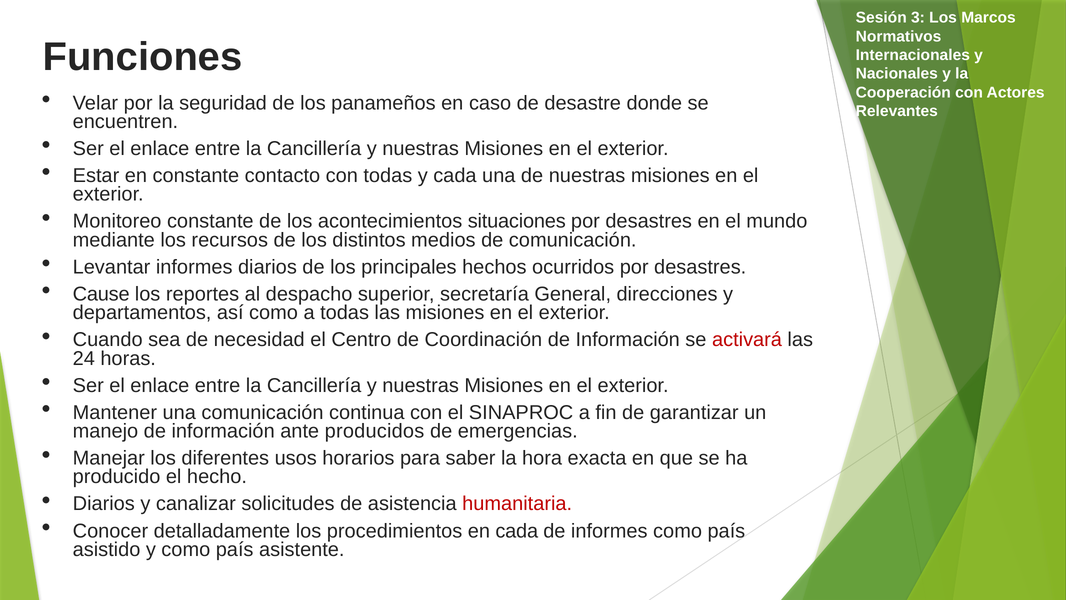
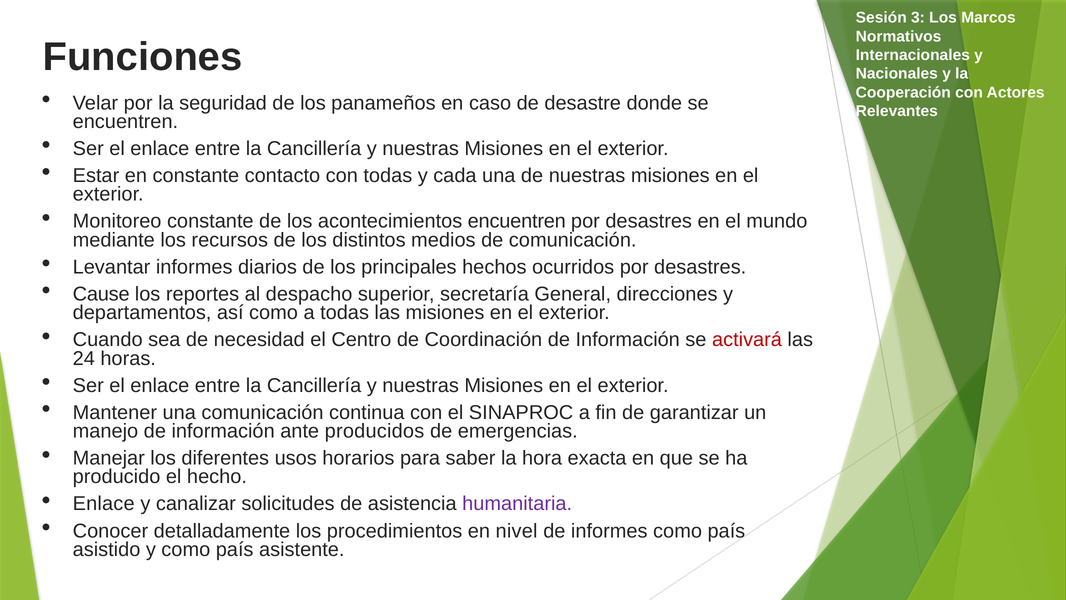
acontecimientos situaciones: situaciones -> encuentren (517, 221)
Diarios: Diarios -> Enlace (104, 504)
humanitaria colour: red -> purple (517, 504)
en cada: cada -> nivel (517, 531)
